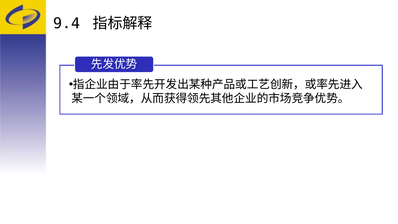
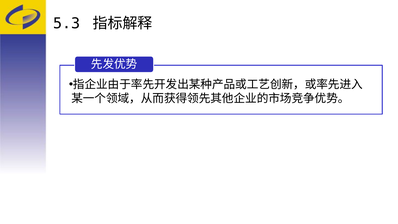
9.4: 9.4 -> 5.3 (67, 23)
